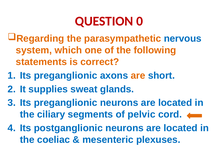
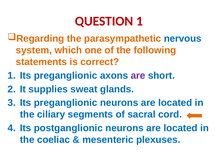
QUESTION 0: 0 -> 1 (140, 21)
are colour: orange -> purple (138, 75)
pelvic: pelvic -> sacral (142, 114)
